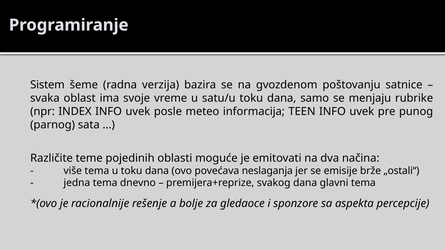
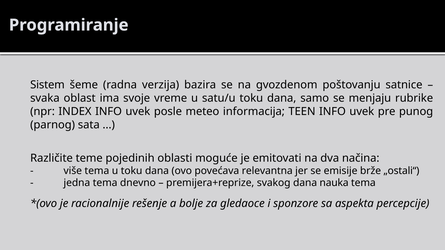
neslaganja: neslaganja -> relevantna (267, 171)
glavni: glavni -> nauka (334, 183)
